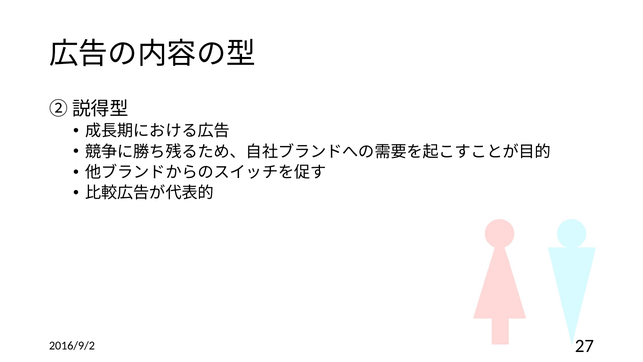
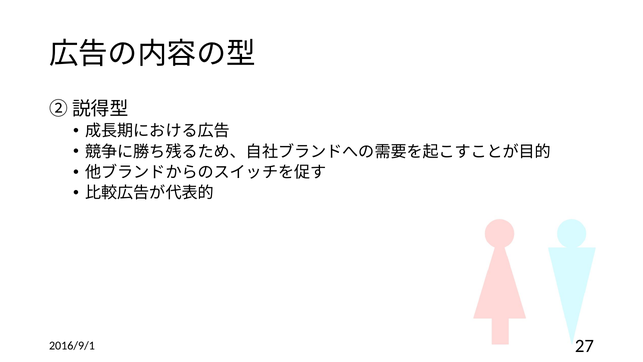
2016/9/2: 2016/9/2 -> 2016/9/1 (72, 346)
